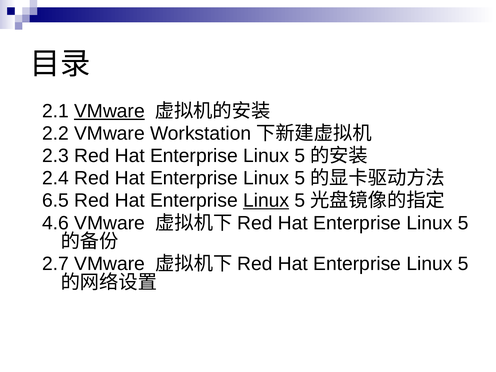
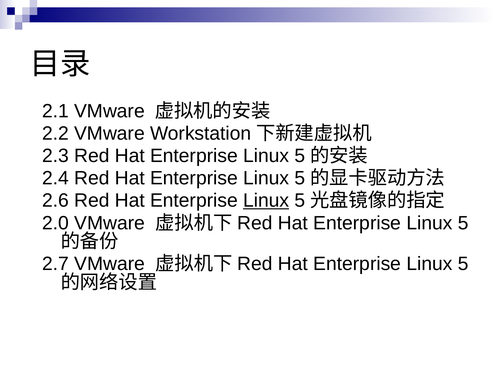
VMware underline: present -> none (109, 111)
6.5: 6.5 -> 2.6 (55, 201)
4.6: 4.6 -> 2.0 (55, 223)
